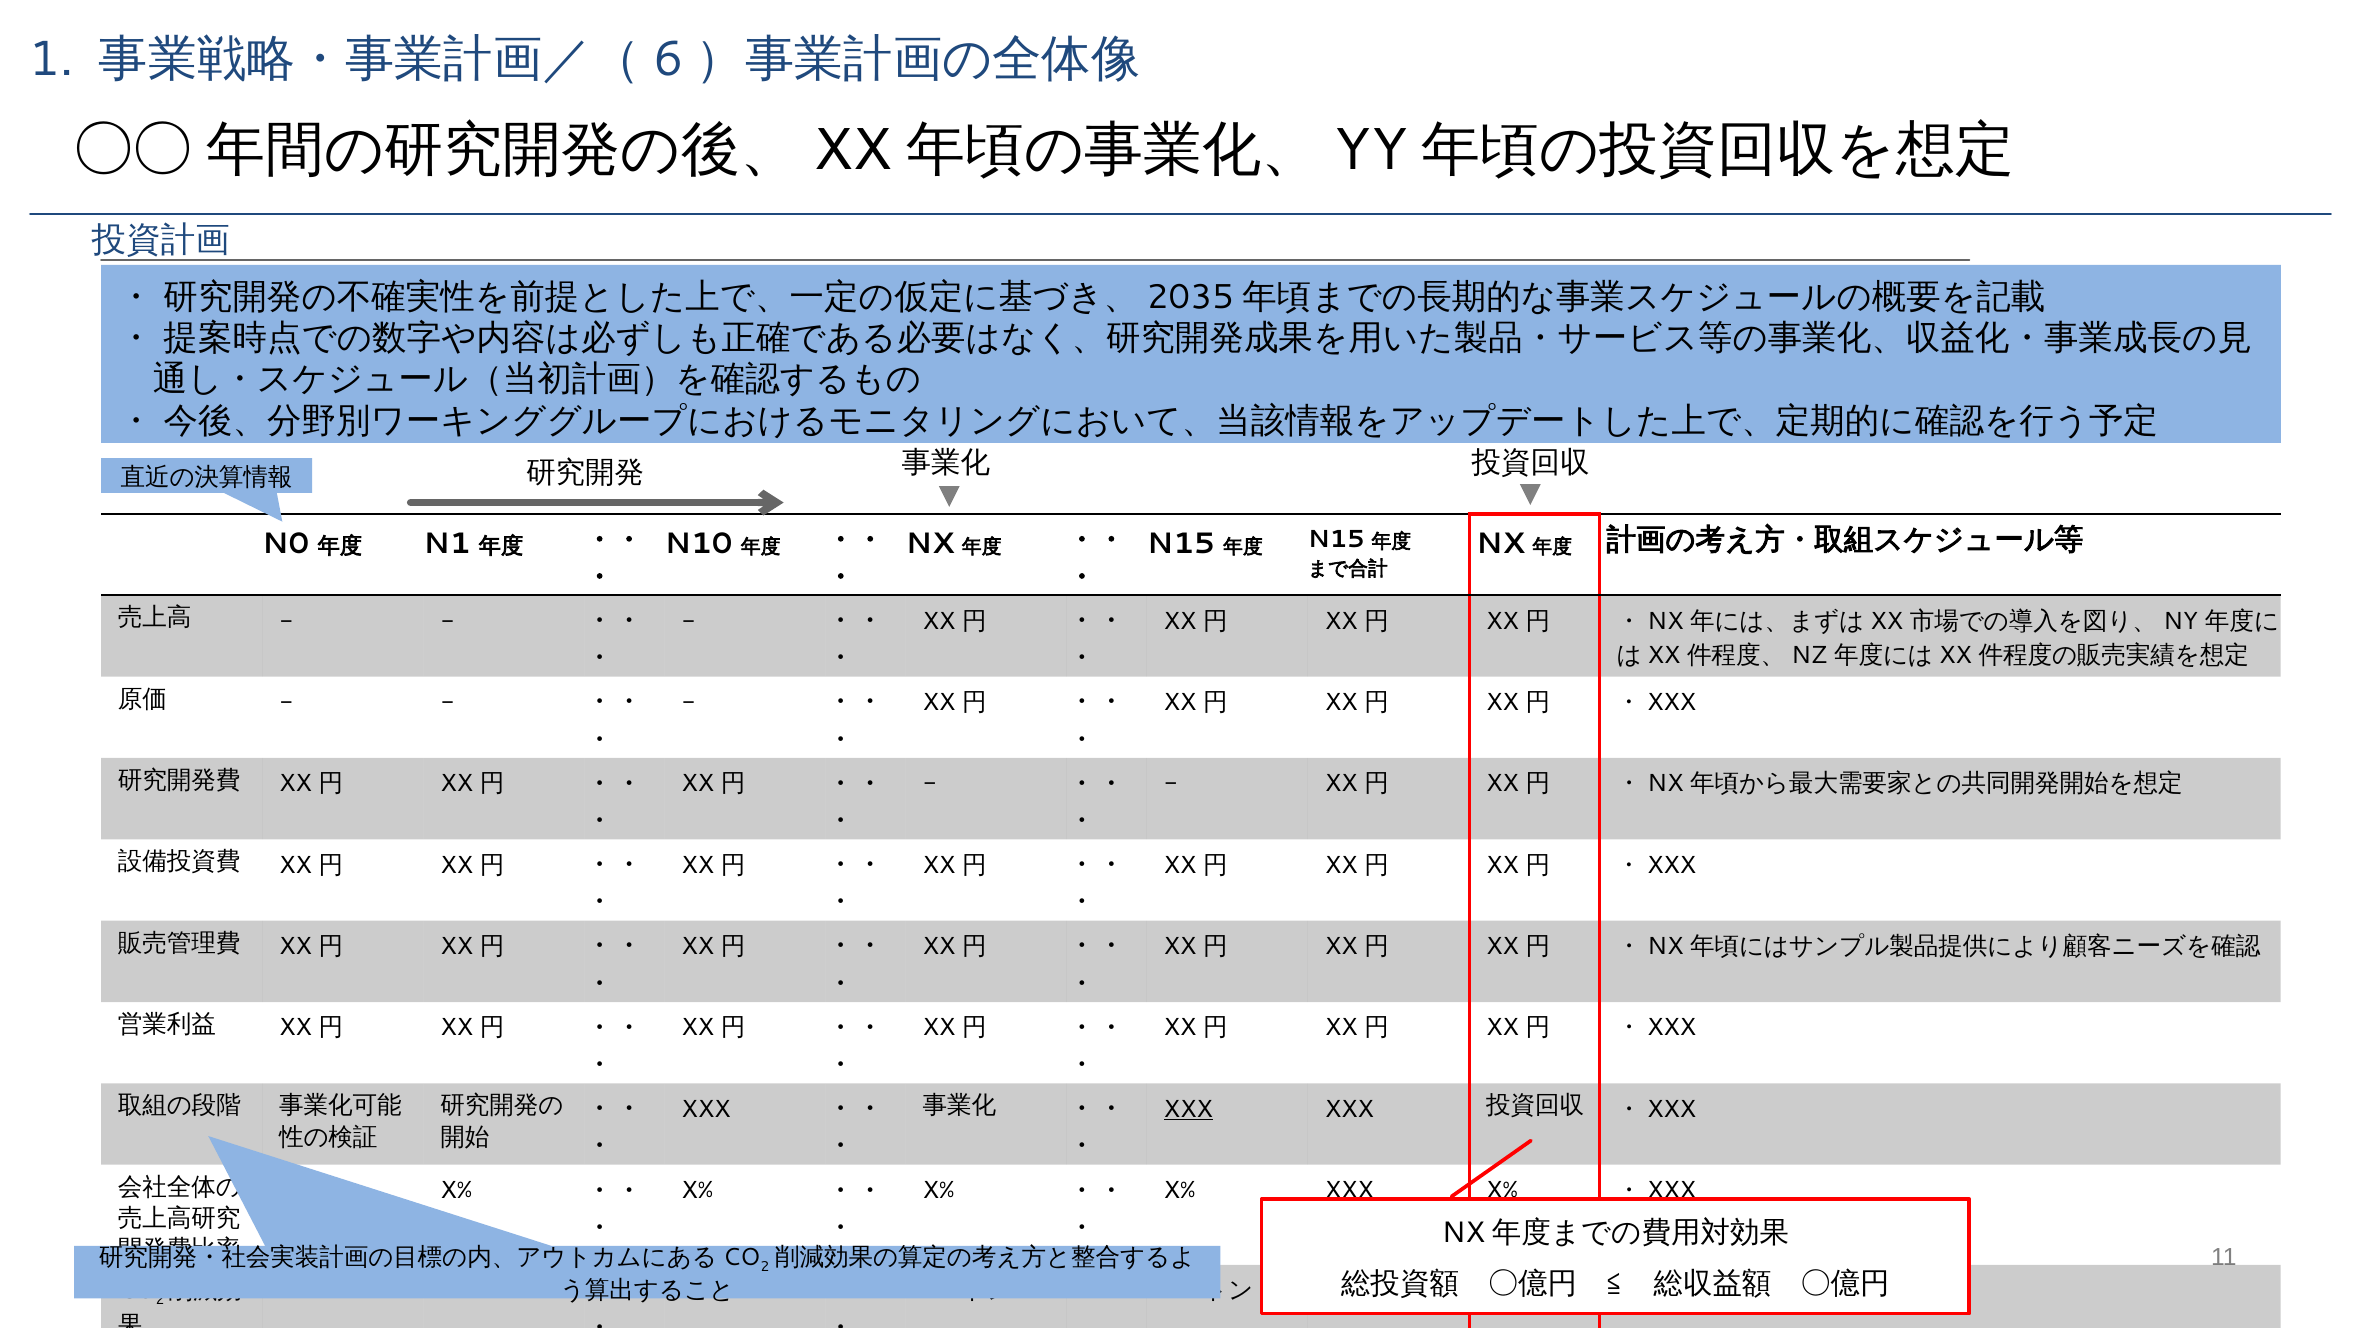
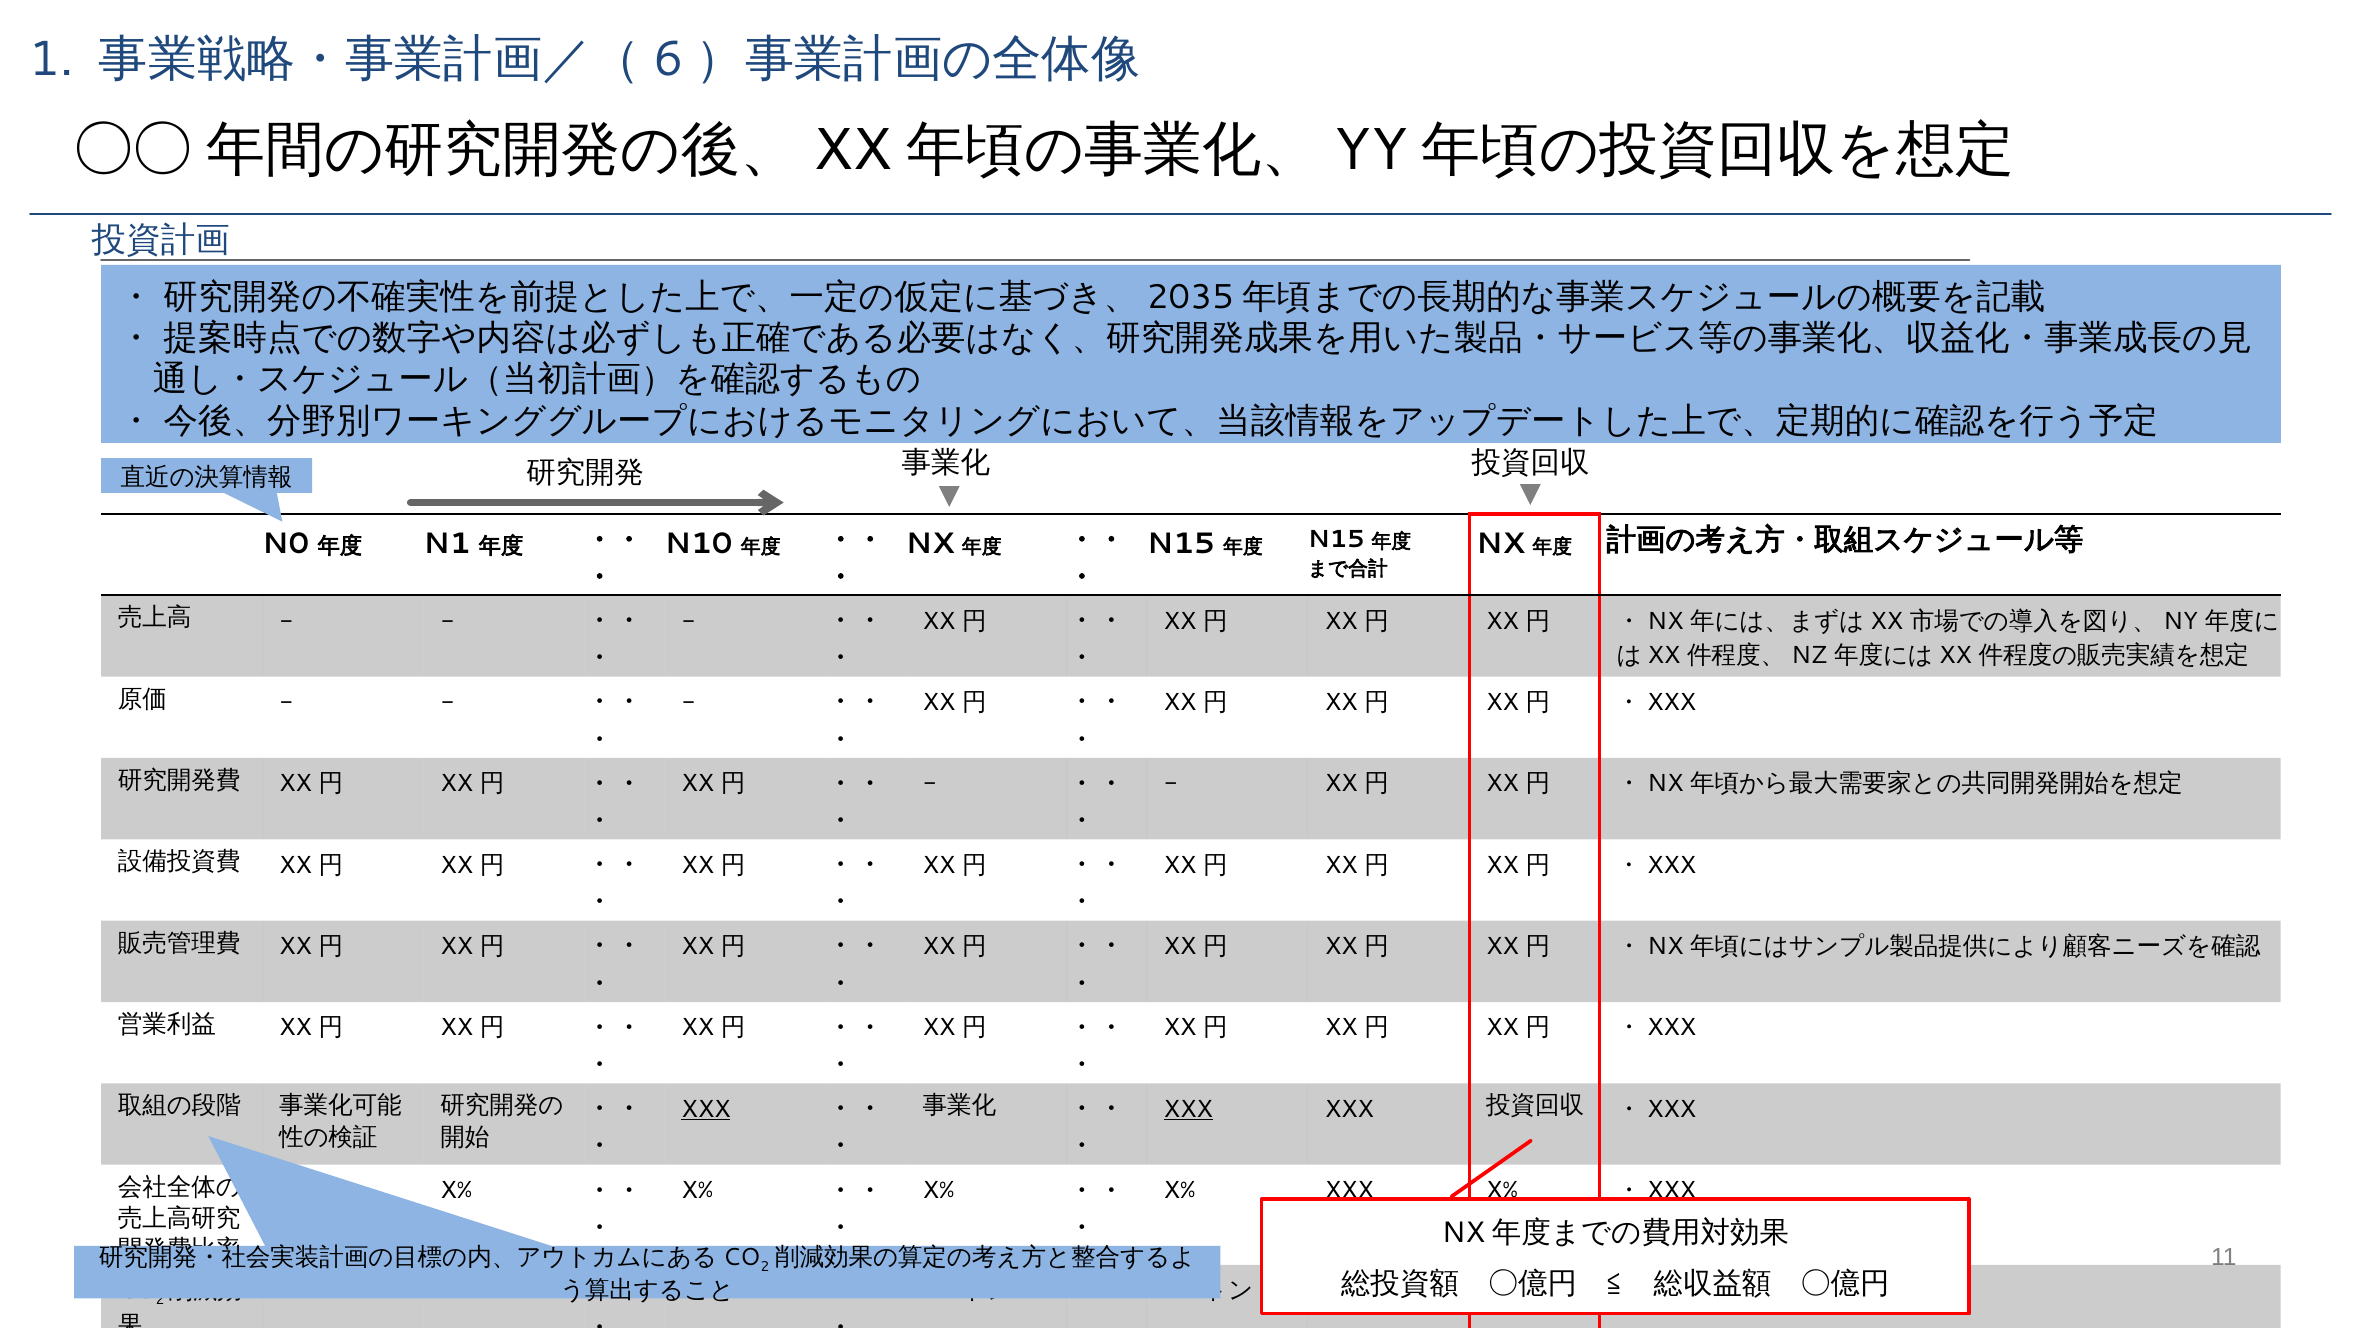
XXX underline: none -> present (706, 1109)
